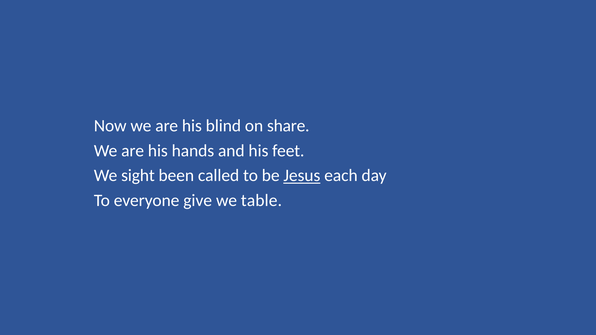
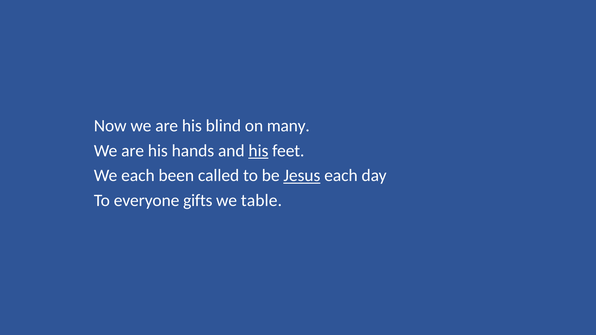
share: share -> many (288, 126)
his underline: none -> present (258, 151)
We sight: sight -> each (138, 176)
give: give -> gifts (198, 201)
